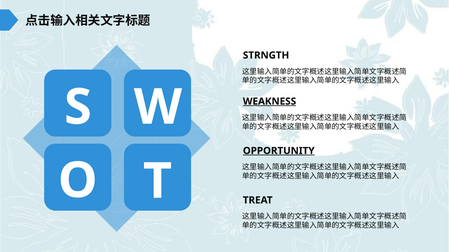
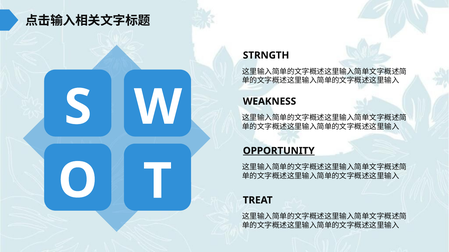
WEAKNESS underline: present -> none (270, 102)
